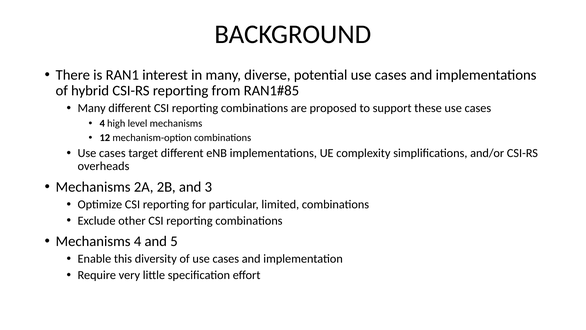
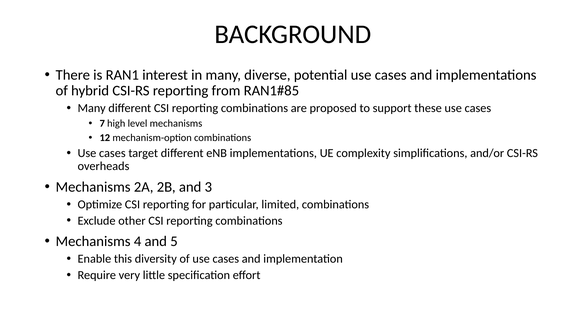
4: 4 -> 7 (102, 123)
